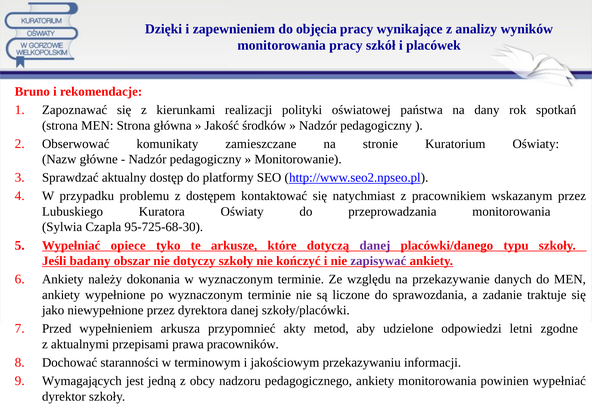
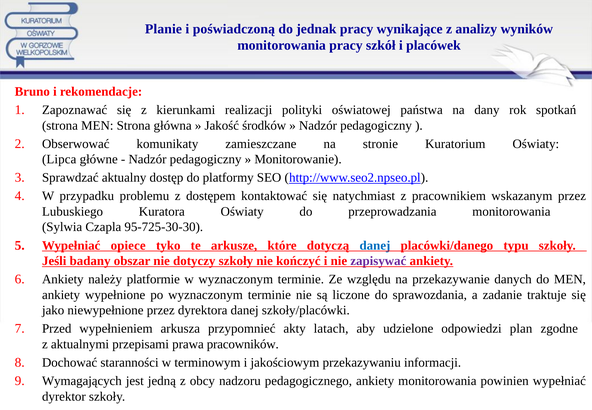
Dzięki: Dzięki -> Planie (163, 29)
zapewnieniem: zapewnieniem -> poświadczoną (234, 29)
objęcia: objęcia -> jednak (316, 29)
Nazw: Nazw -> Lipca (59, 159)
95-725-68-30: 95-725-68-30 -> 95-725-30-30 (164, 227)
danej colour: purple -> blue (375, 245)
dokonania: dokonania -> platformie (153, 279)
metod: metod -> latach (331, 329)
letni: letni -> plan (521, 329)
